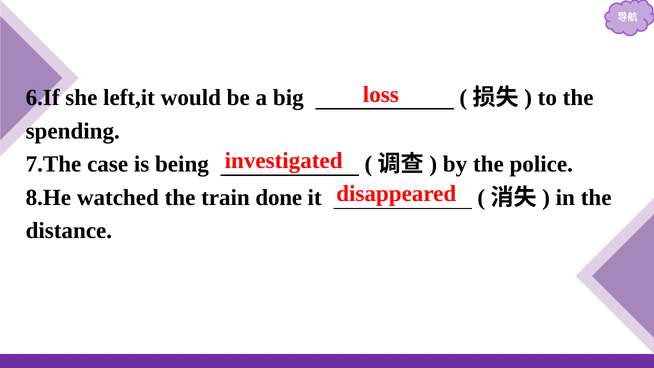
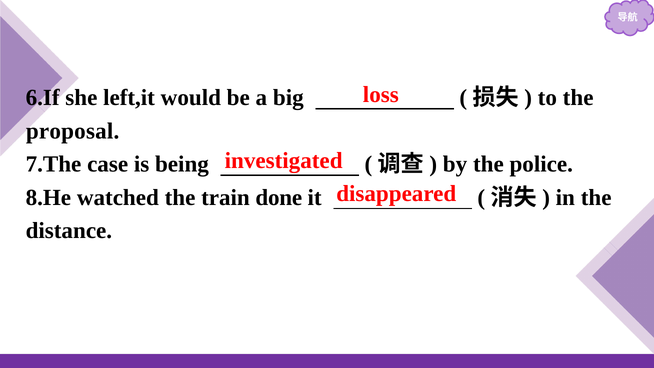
spending: spending -> proposal (73, 131)
